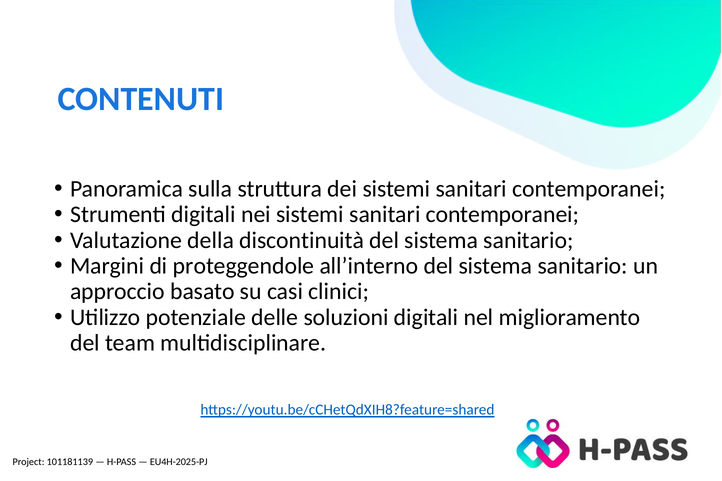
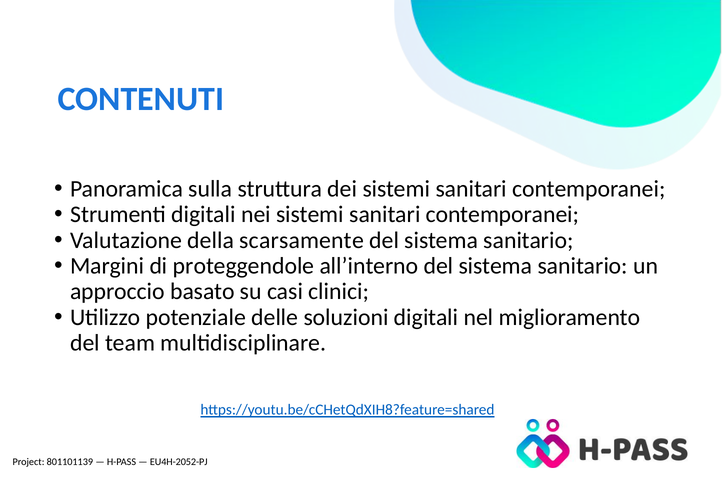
discontinuità: discontinuità -> scarsamente (302, 240)
101181139: 101181139 -> 801101139 (70, 462)
EU4H-2025-PJ: EU4H-2025-PJ -> EU4H-2052-PJ (179, 462)
